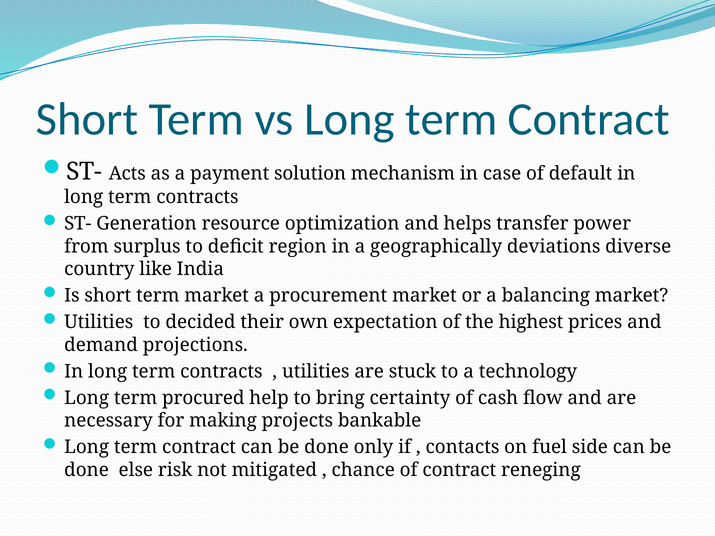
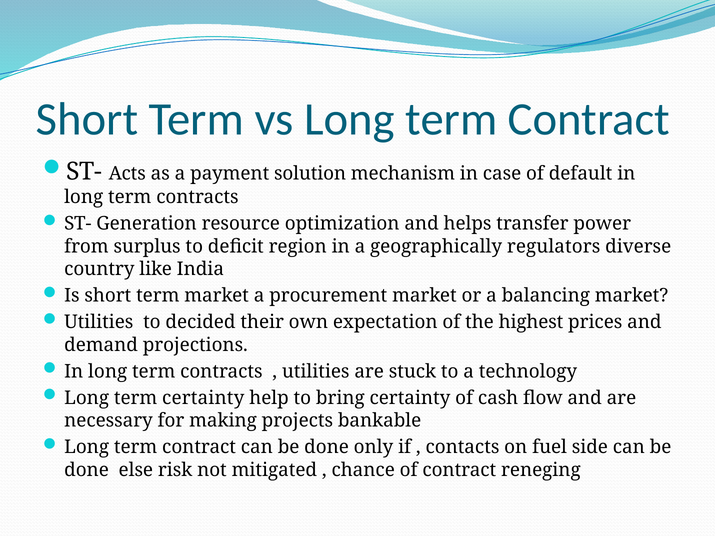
deviations: deviations -> regulators (554, 247)
term procured: procured -> certainty (203, 398)
